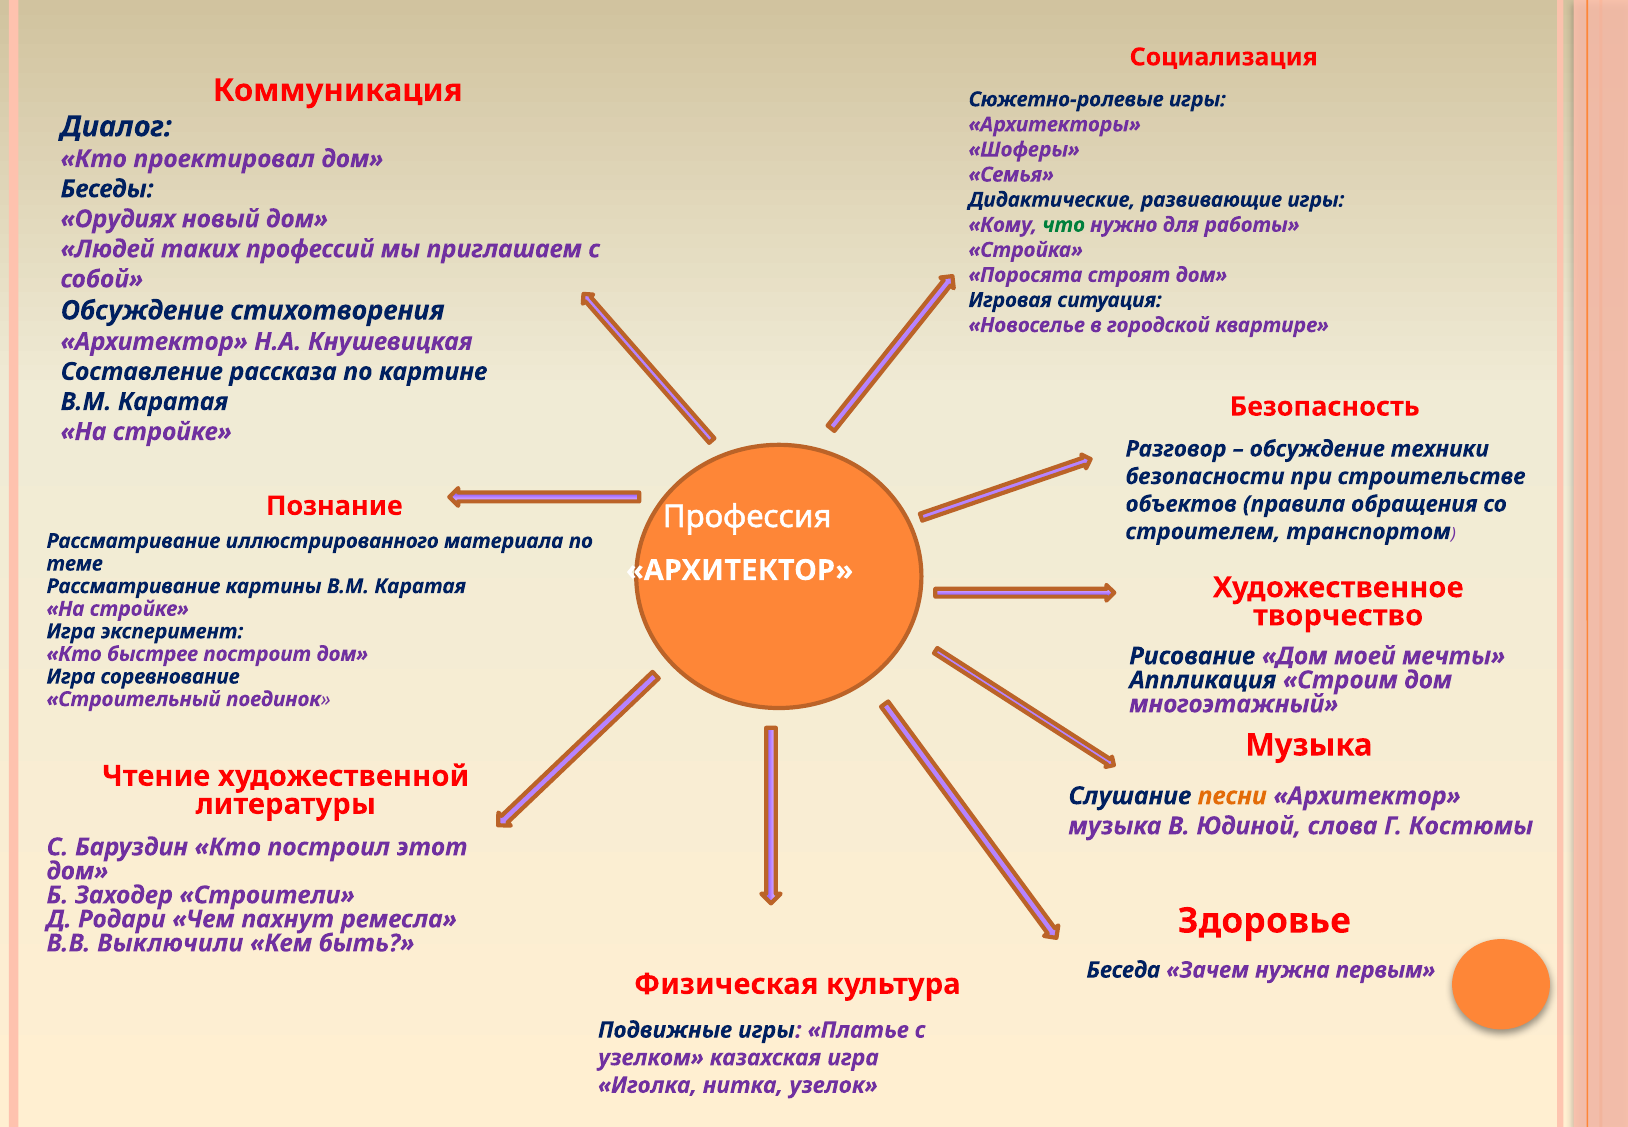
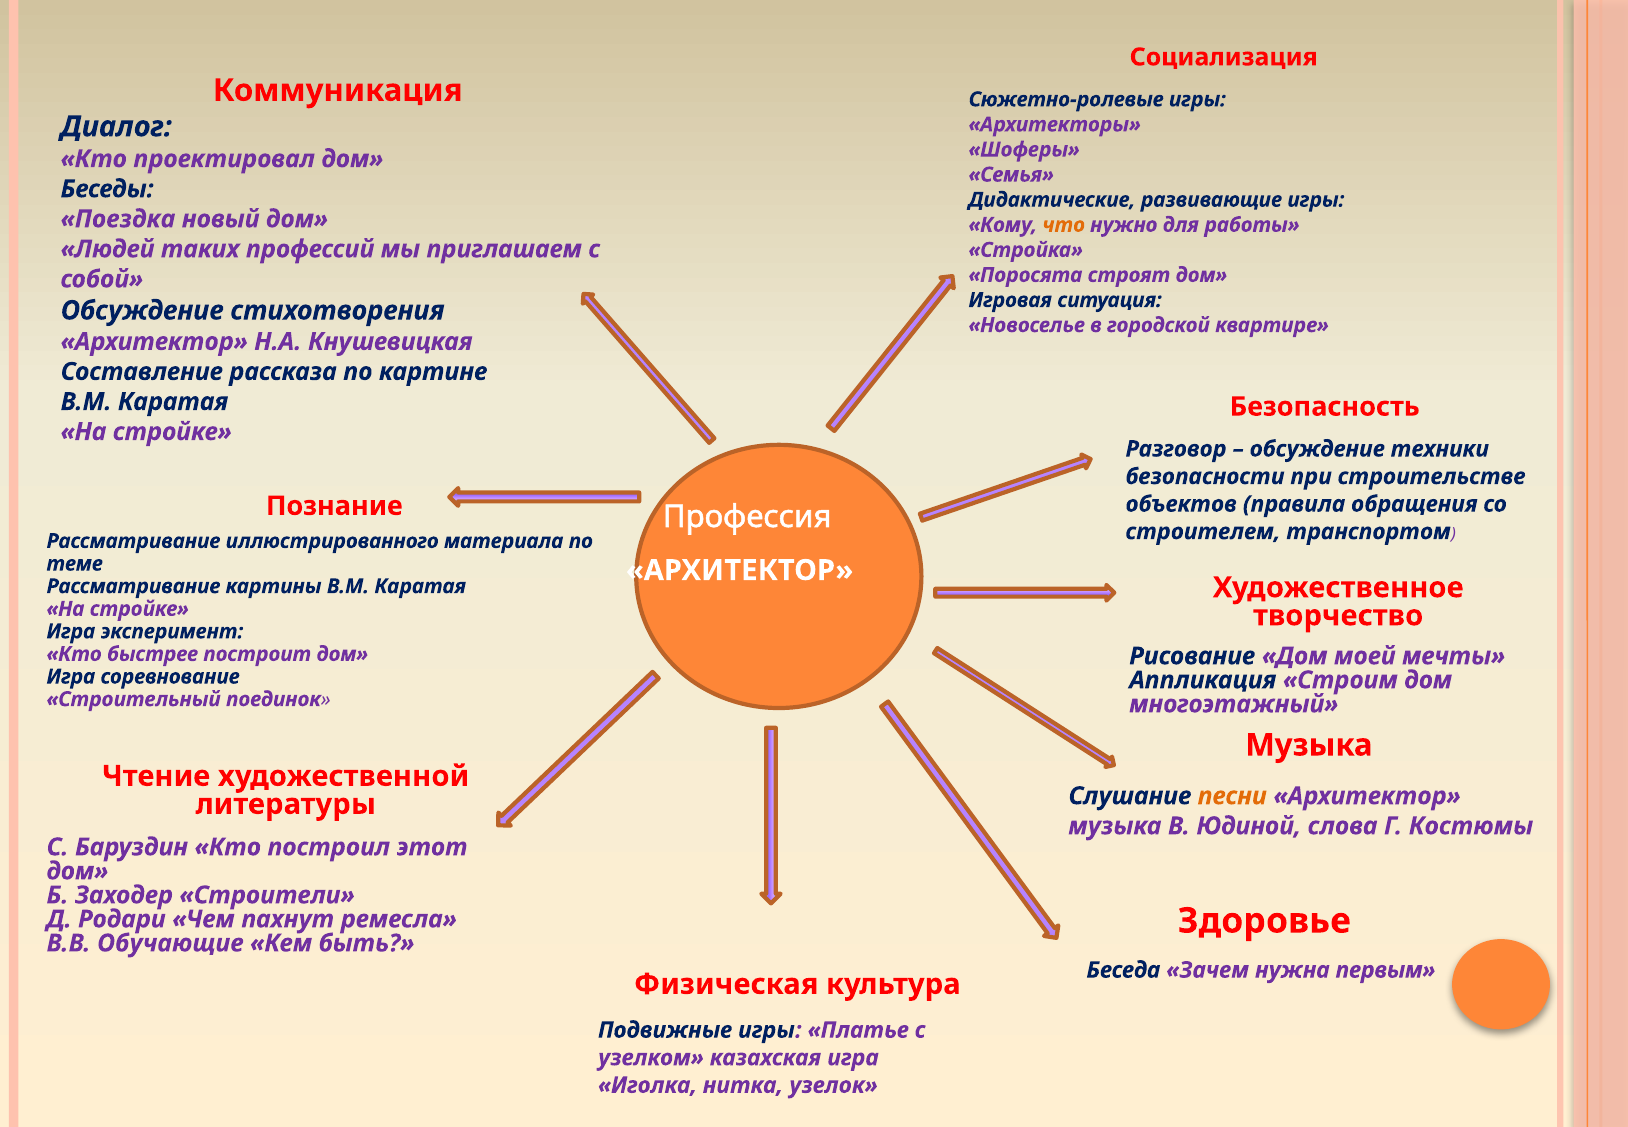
Орудиях: Орудиях -> Поездка (118, 219)
что colour: green -> orange (1064, 225)
Выключили: Выключили -> Обучающие (170, 943)
